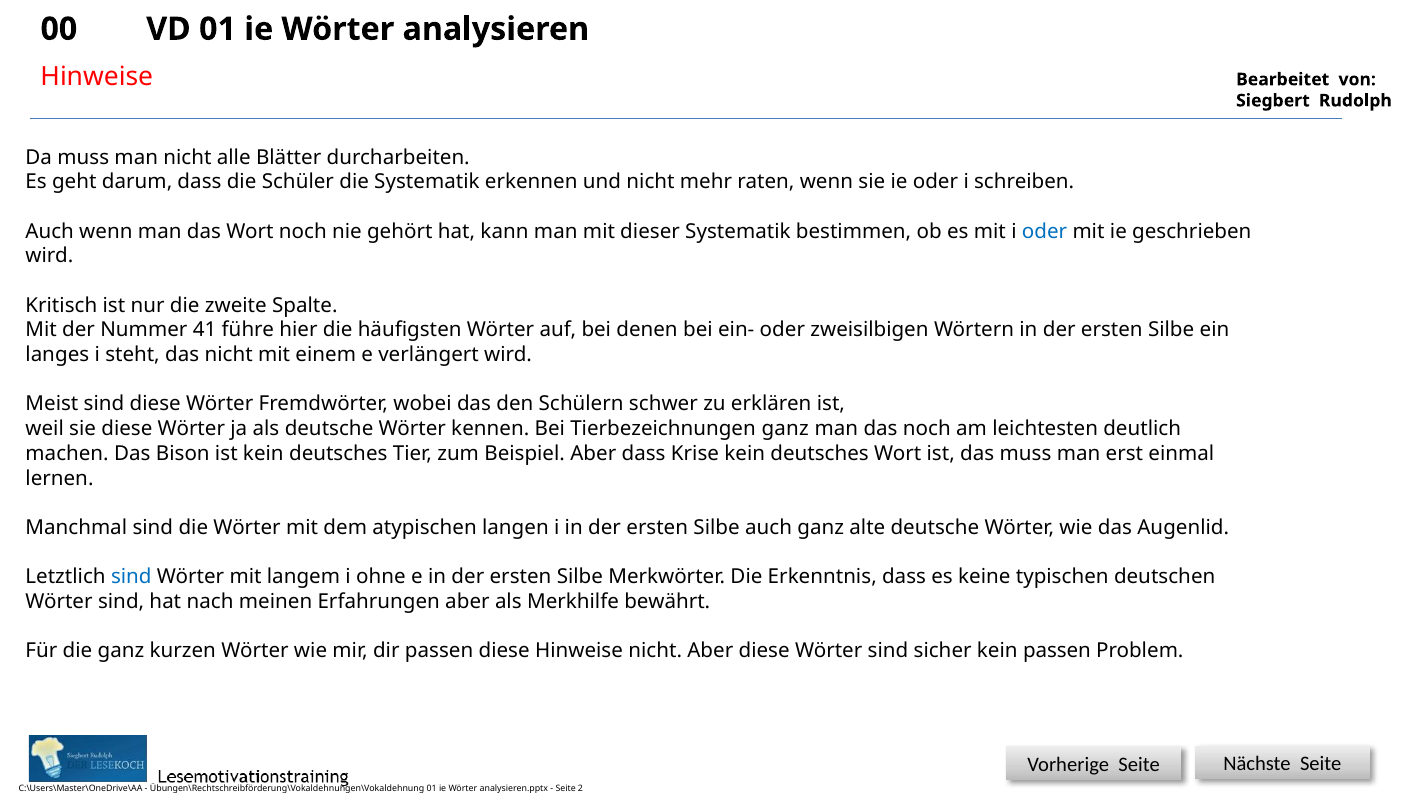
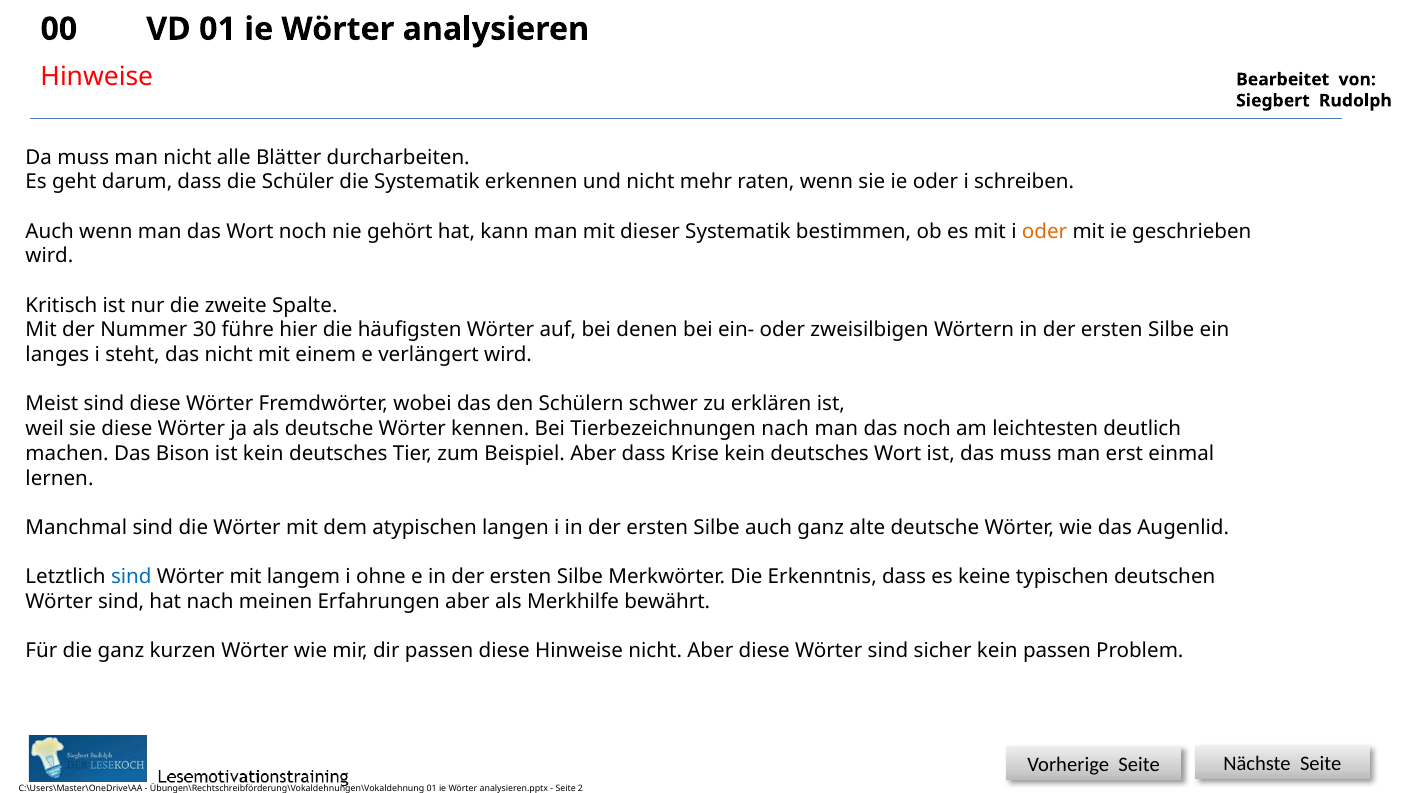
oder colour: blue -> orange (1045, 231)
41: 41 -> 30 (205, 330)
Tierbezeichnungen ganz: ganz -> nach (785, 429)
